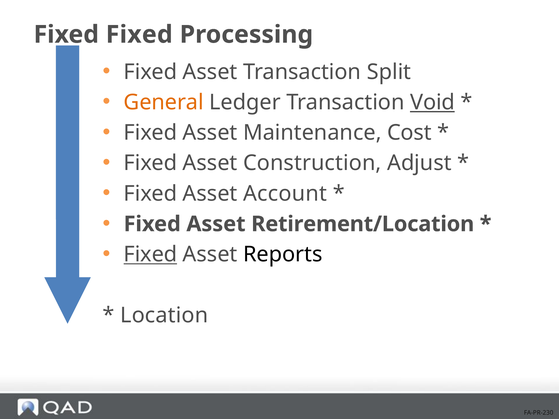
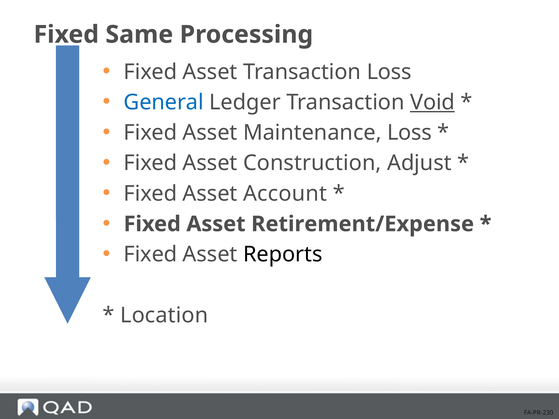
Fixed: Fixed -> Same (139, 35)
Transaction Split: Split -> Loss (389, 72)
General colour: orange -> blue (164, 102)
Maintenance Cost: Cost -> Loss (409, 133)
Retirement/Location: Retirement/Location -> Retirement/Expense (363, 224)
Fixed underline: present -> none (150, 255)
